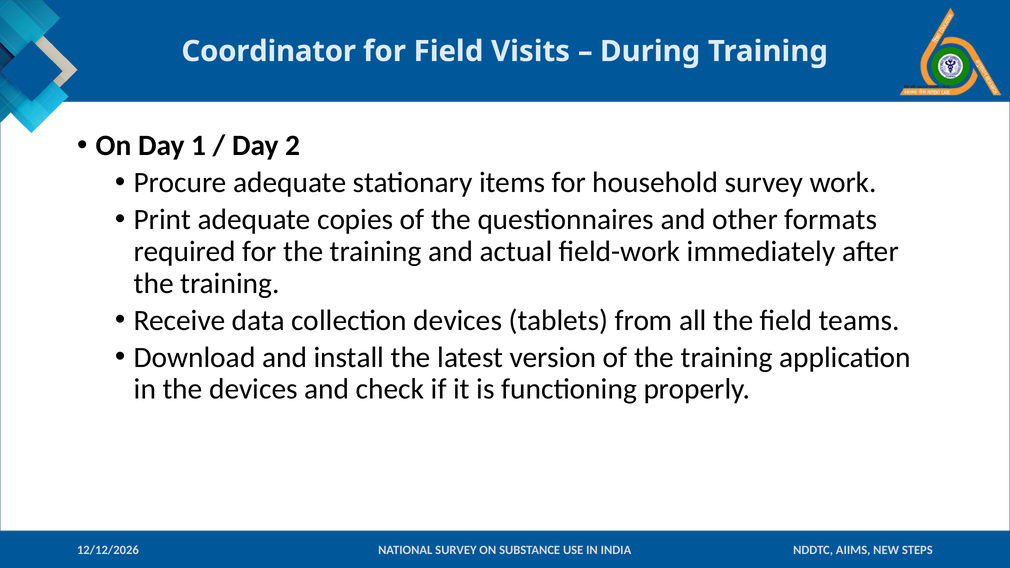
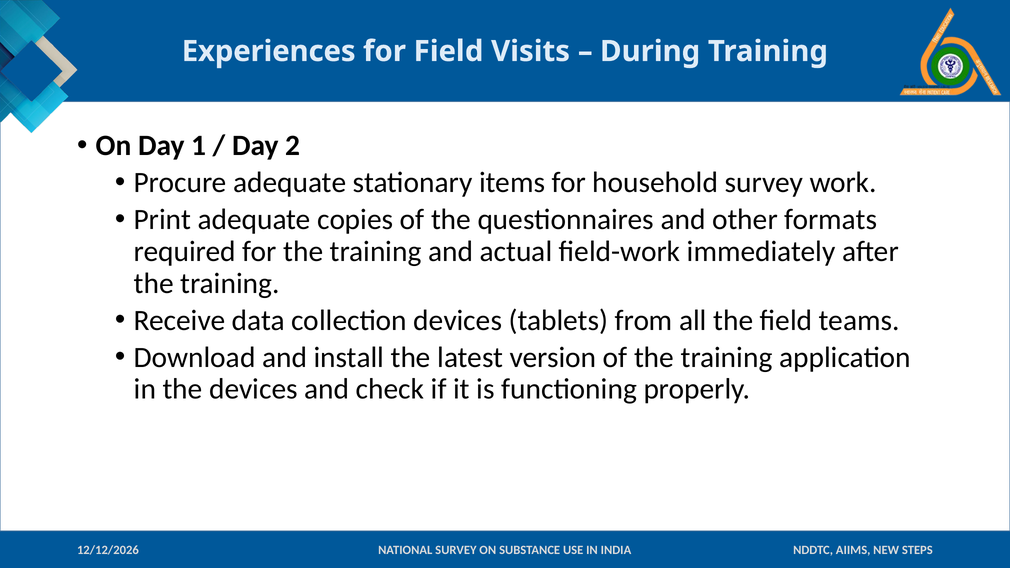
Coordinator: Coordinator -> Experiences (269, 51)
